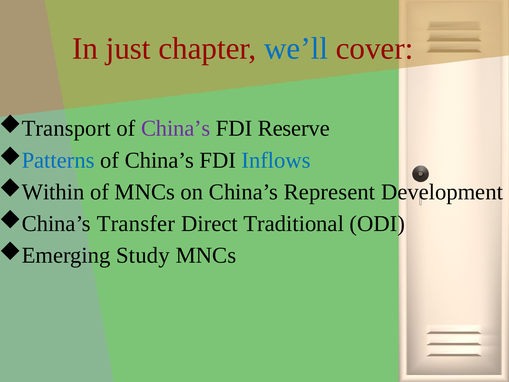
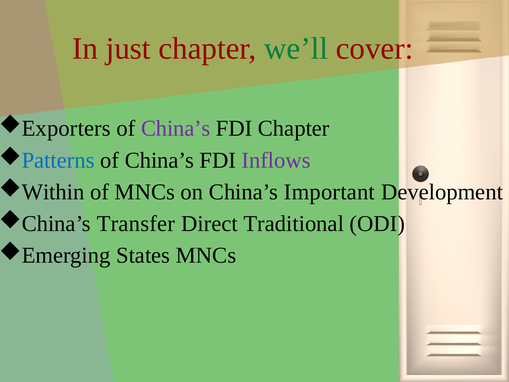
we’ll colour: blue -> green (296, 48)
Transport: Transport -> Exporters (66, 128)
FDI Reserve: Reserve -> Chapter (294, 128)
Inflows colour: blue -> purple (276, 160)
Represent: Represent -> Important (329, 192)
Study: Study -> States (143, 255)
